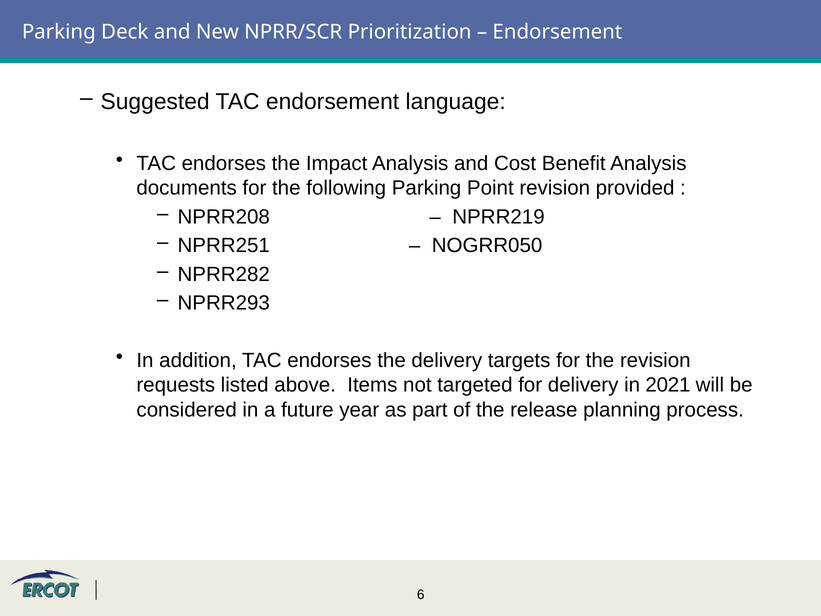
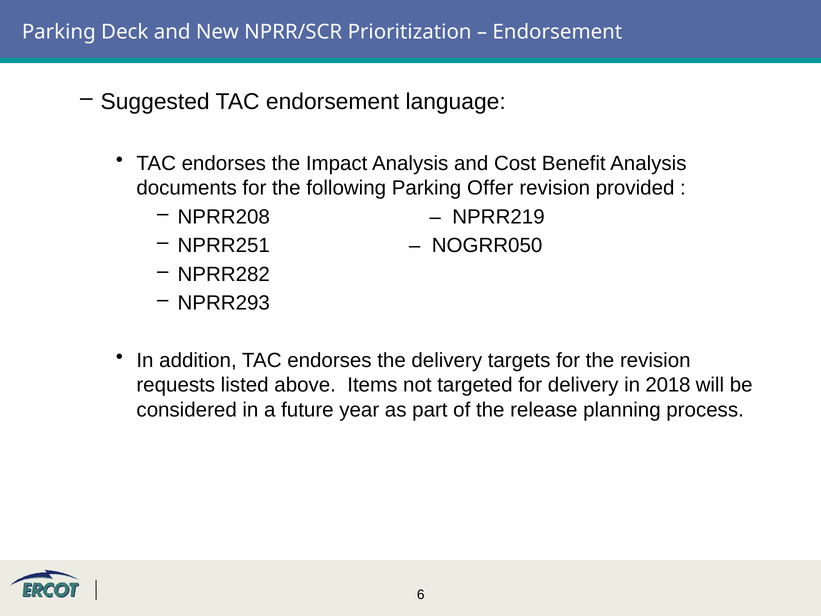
Point: Point -> Offer (490, 188)
2021: 2021 -> 2018 (668, 385)
